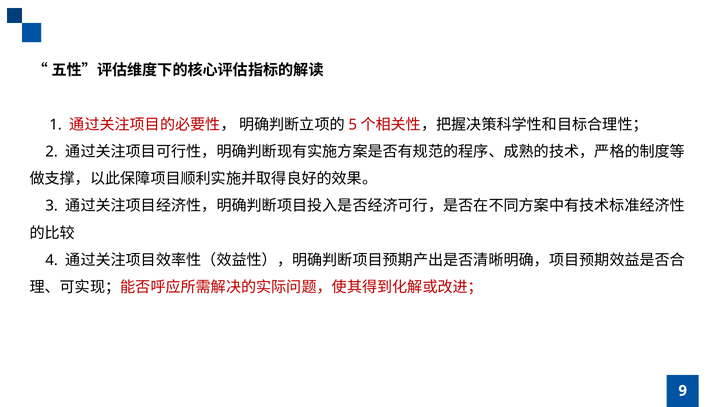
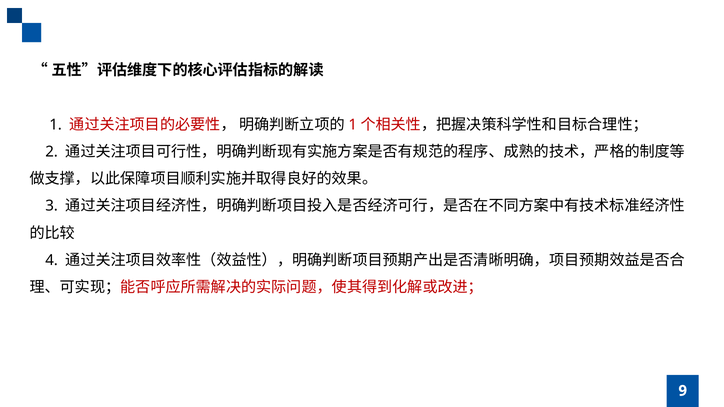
5: 5 -> 1 (353, 125)
